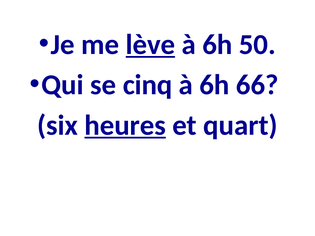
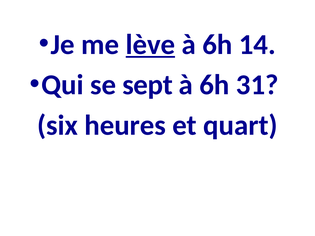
50: 50 -> 14 (257, 45)
cinq: cinq -> sept (148, 85)
66: 66 -> 31 (257, 85)
heures underline: present -> none (125, 125)
